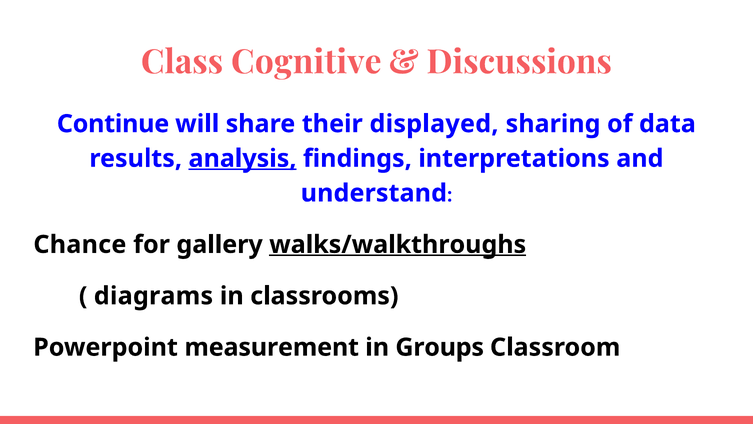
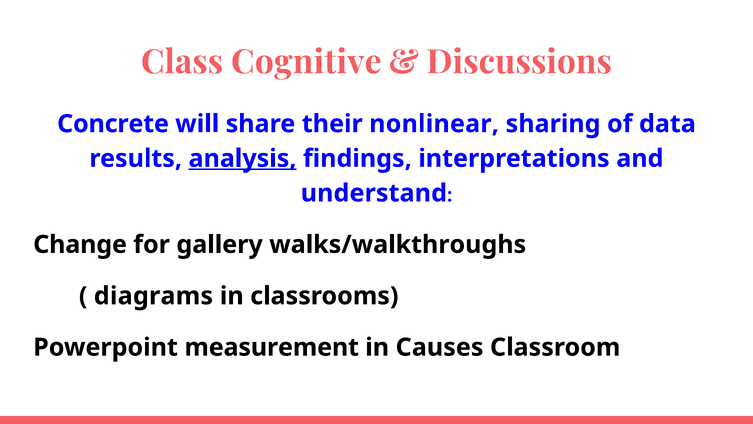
Continue: Continue -> Concrete (113, 124)
displayed: displayed -> nonlinear (434, 124)
Chance: Chance -> Change (80, 244)
walks/walkthroughs underline: present -> none (398, 244)
Groups: Groups -> Causes (440, 347)
